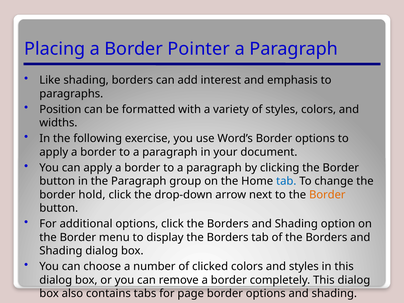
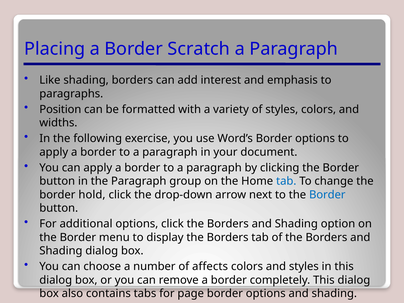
Pointer: Pointer -> Scratch (199, 49)
Border colour: orange -> blue (327, 195)
clicked: clicked -> affects (210, 267)
